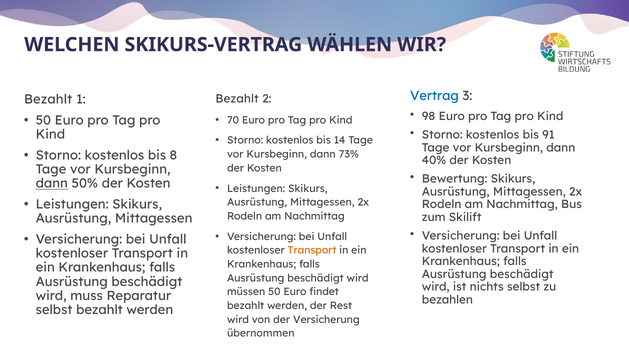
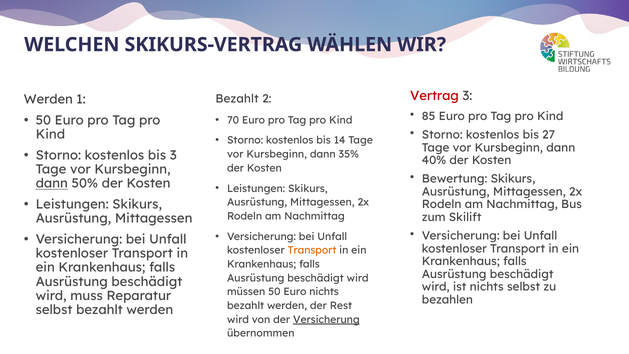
Vertrag colour: blue -> red (434, 96)
Bezahlt: Bezahlt -> Werden (48, 100)
98: 98 -> 85 (429, 116)
91: 91 -> 27 (549, 135)
bis 8: 8 -> 3 (173, 155)
73%: 73% -> 35% (349, 154)
Euro findet: findet -> nichts (324, 292)
Versicherung underline: none -> present (326, 319)
